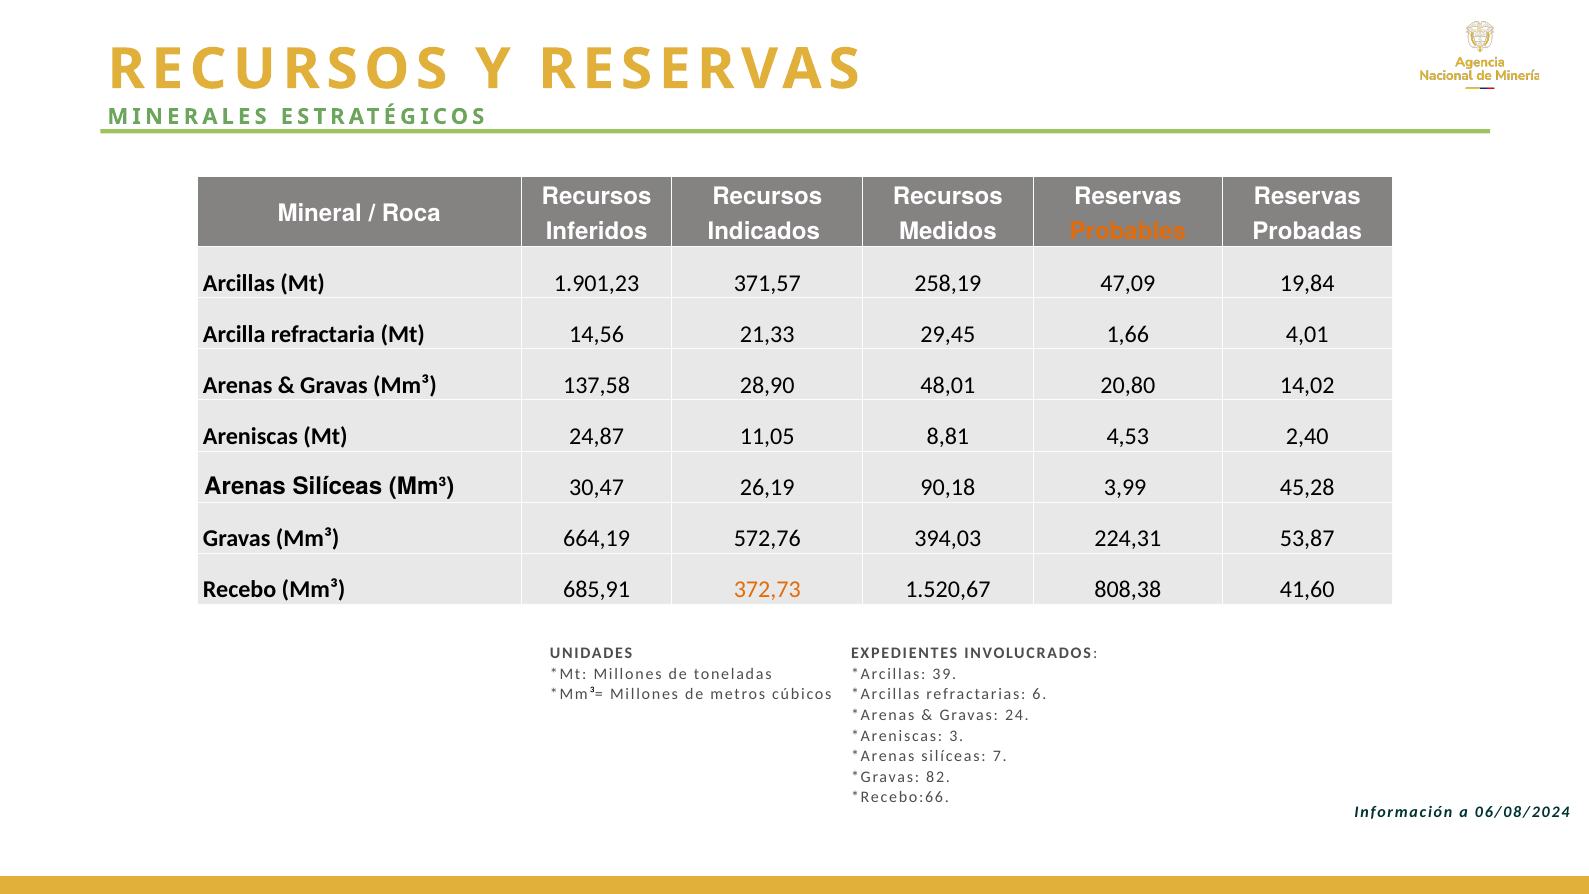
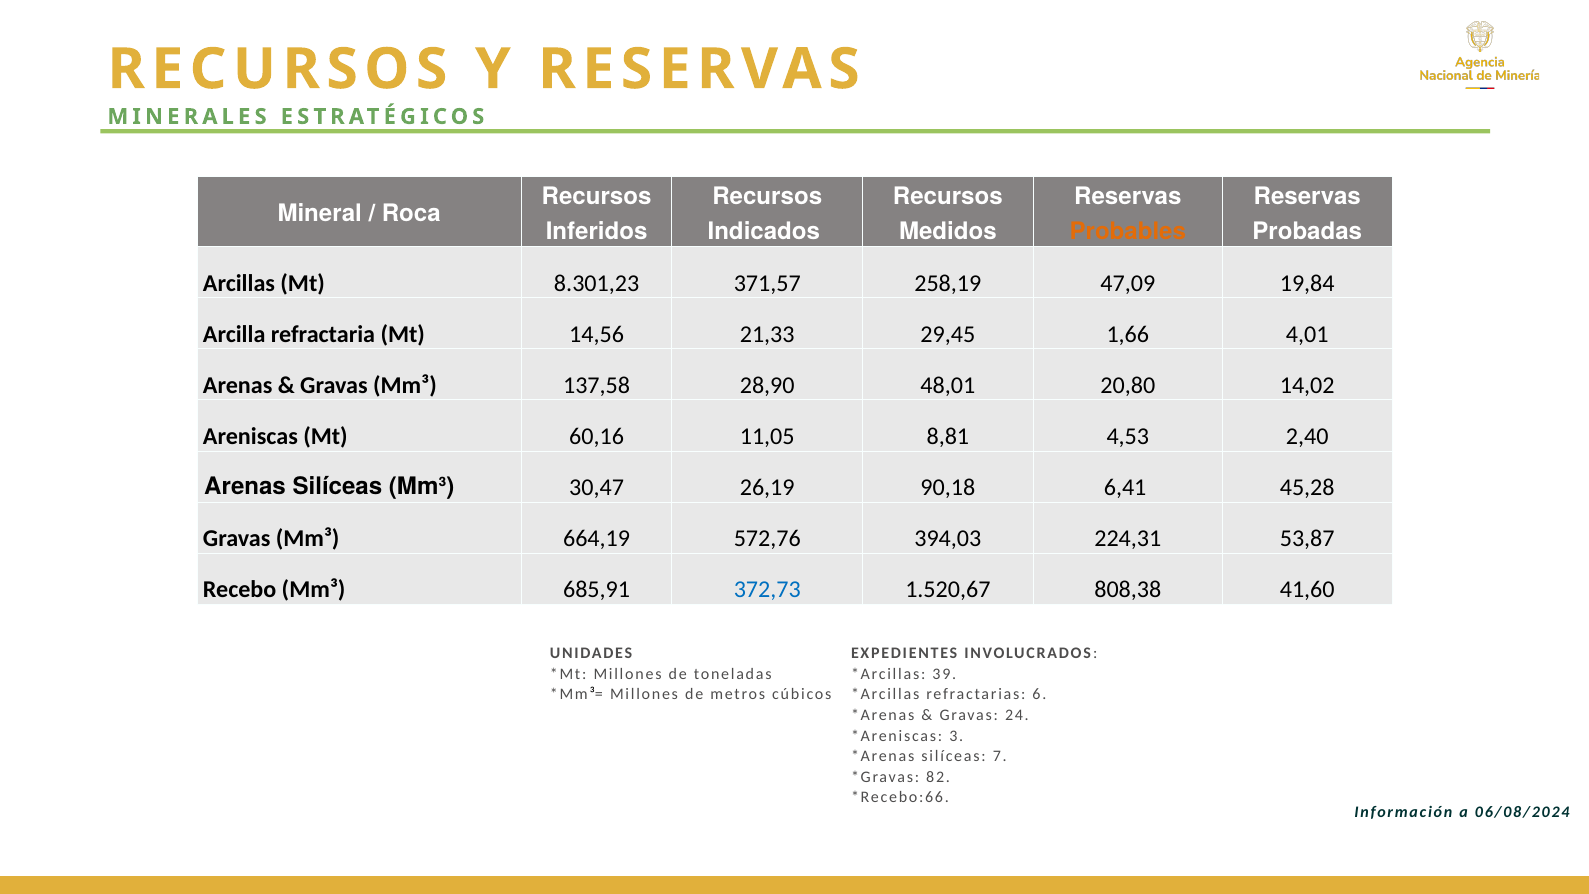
1.901,23: 1.901,23 -> 8.301,23 (597, 283)
24,87: 24,87 -> 60,16 (597, 436)
3,99: 3,99 -> 6,41 (1125, 488)
372,73 colour: orange -> blue (767, 589)
